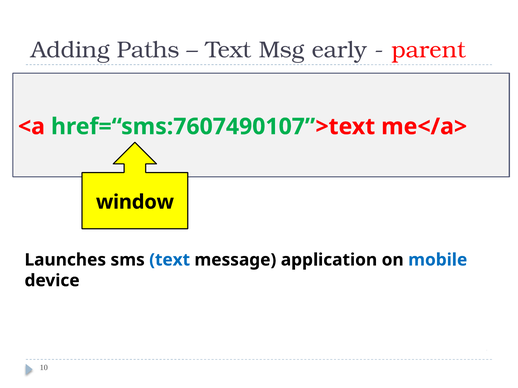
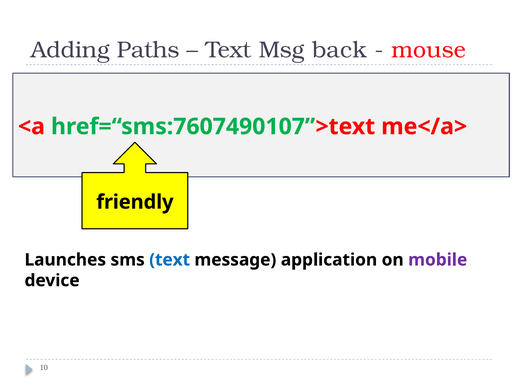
early: early -> back (339, 50)
parent: parent -> mouse (429, 50)
window: window -> friendly (135, 202)
mobile colour: blue -> purple (438, 260)
